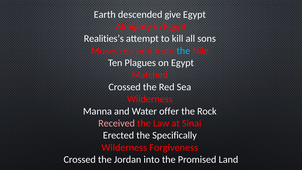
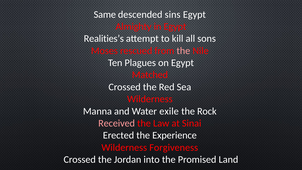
Earth: Earth -> Same (105, 14)
give: give -> sins (173, 14)
the colour: light blue -> pink (183, 51)
offer: offer -> exile (169, 111)
Specifically: Specifically -> Experience (175, 135)
